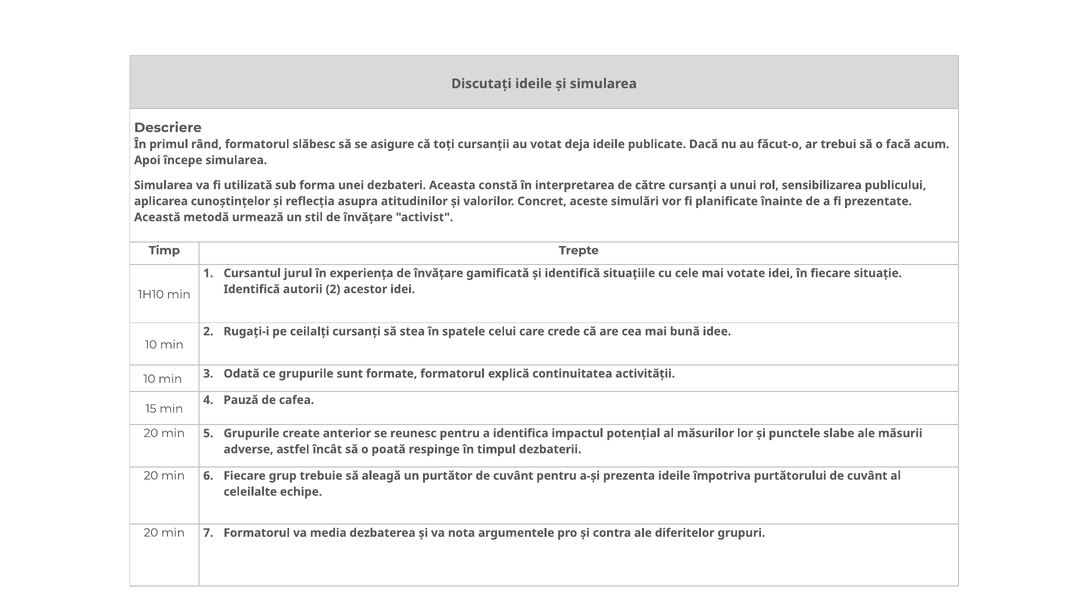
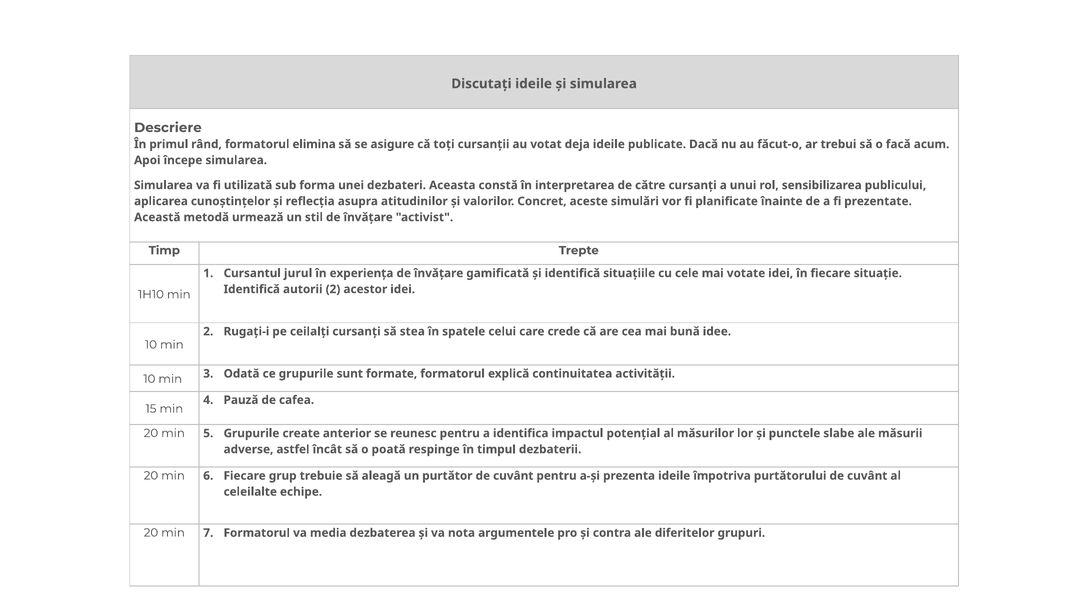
slăbesc: slăbesc -> elimina (314, 144)
